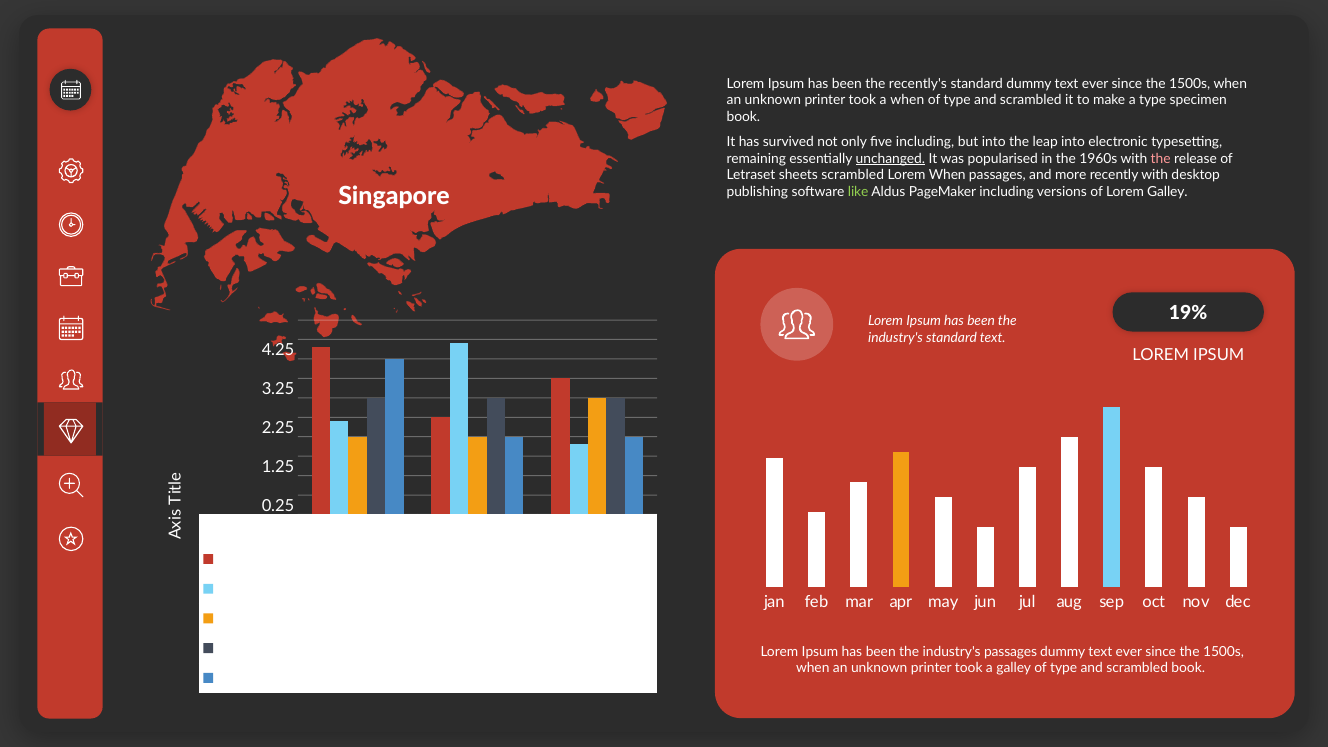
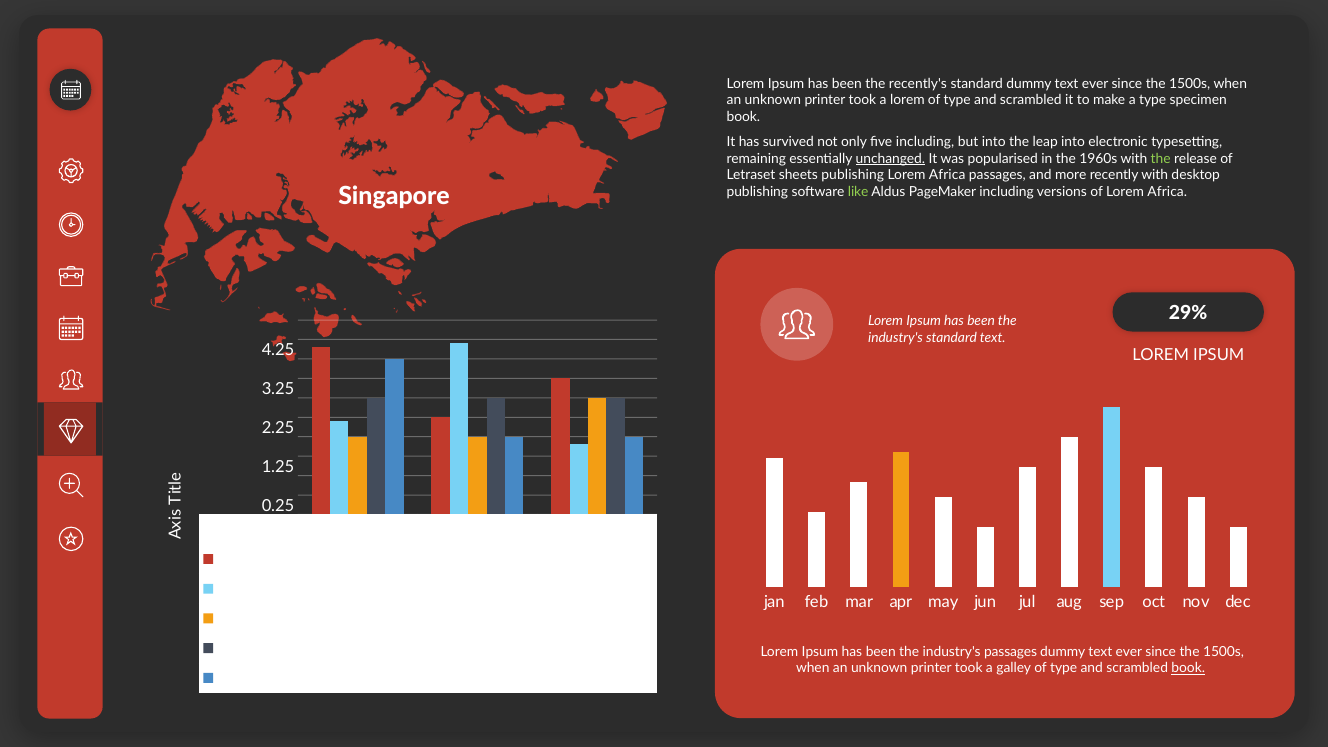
a when: when -> lorem (907, 100)
the colour: pink -> light green (1161, 159)
sheets scrambled: scrambled -> publishing (853, 175)
When: When -> Africa (947, 175)
of Lorem Galley: Galley -> Africa (1167, 192)
19%: 19% -> 29% (1188, 313)
book underline: none -> present (1188, 668)
